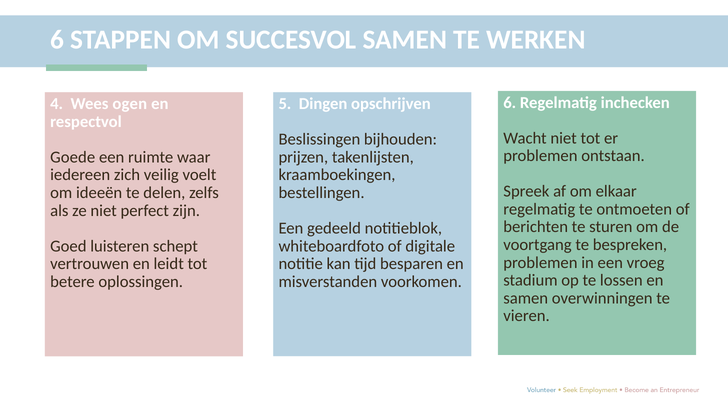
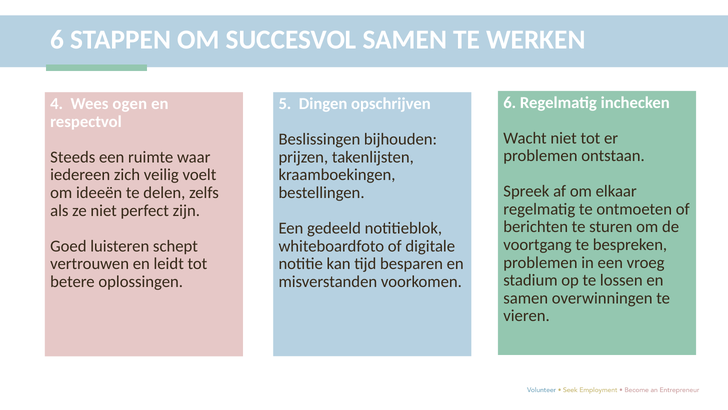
Goede: Goede -> Steeds (73, 157)
